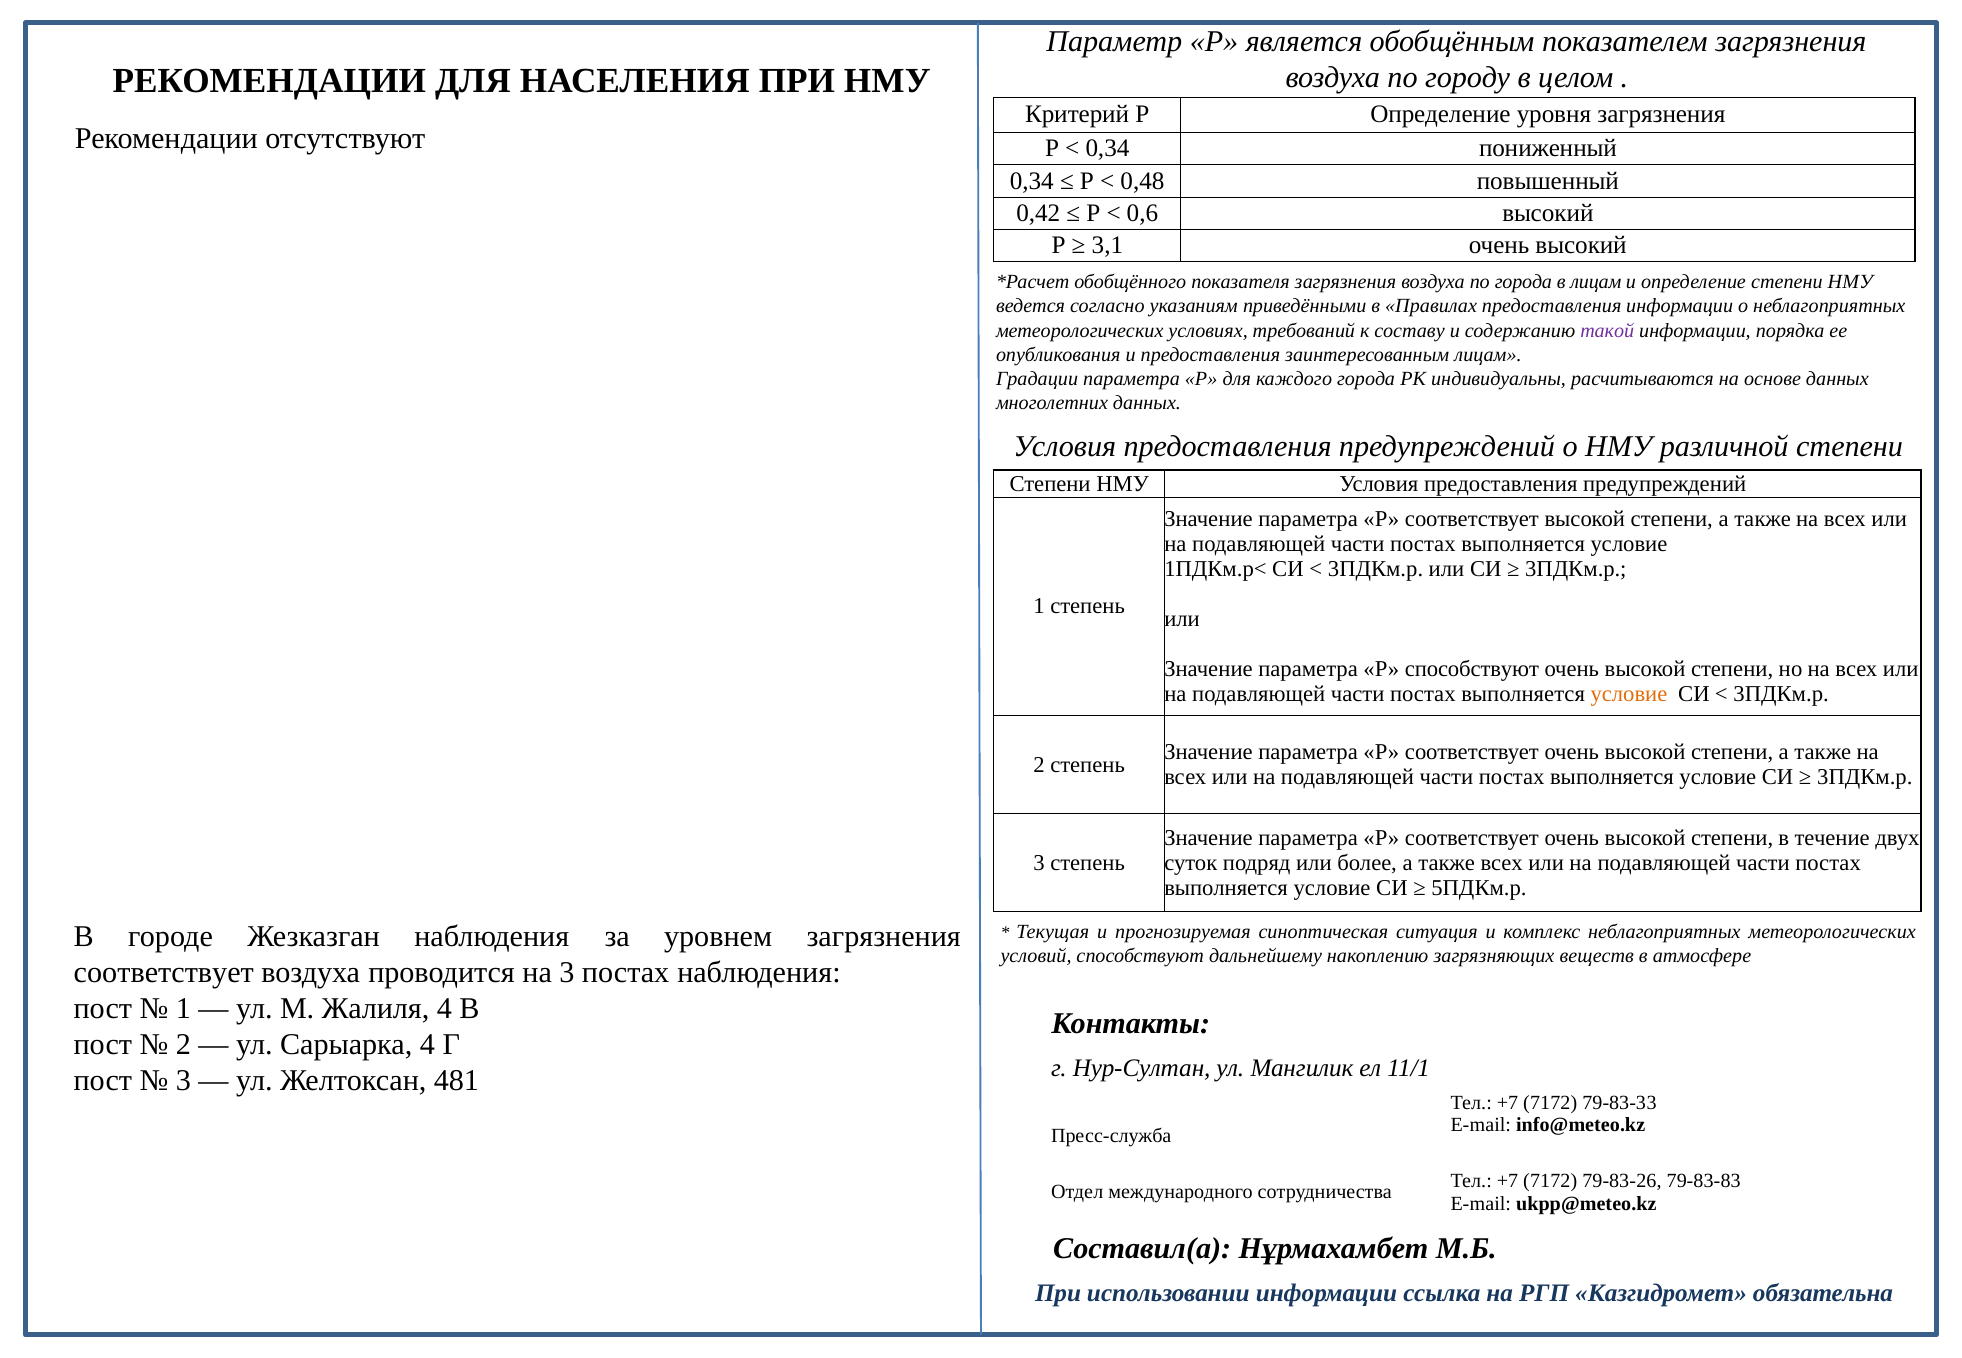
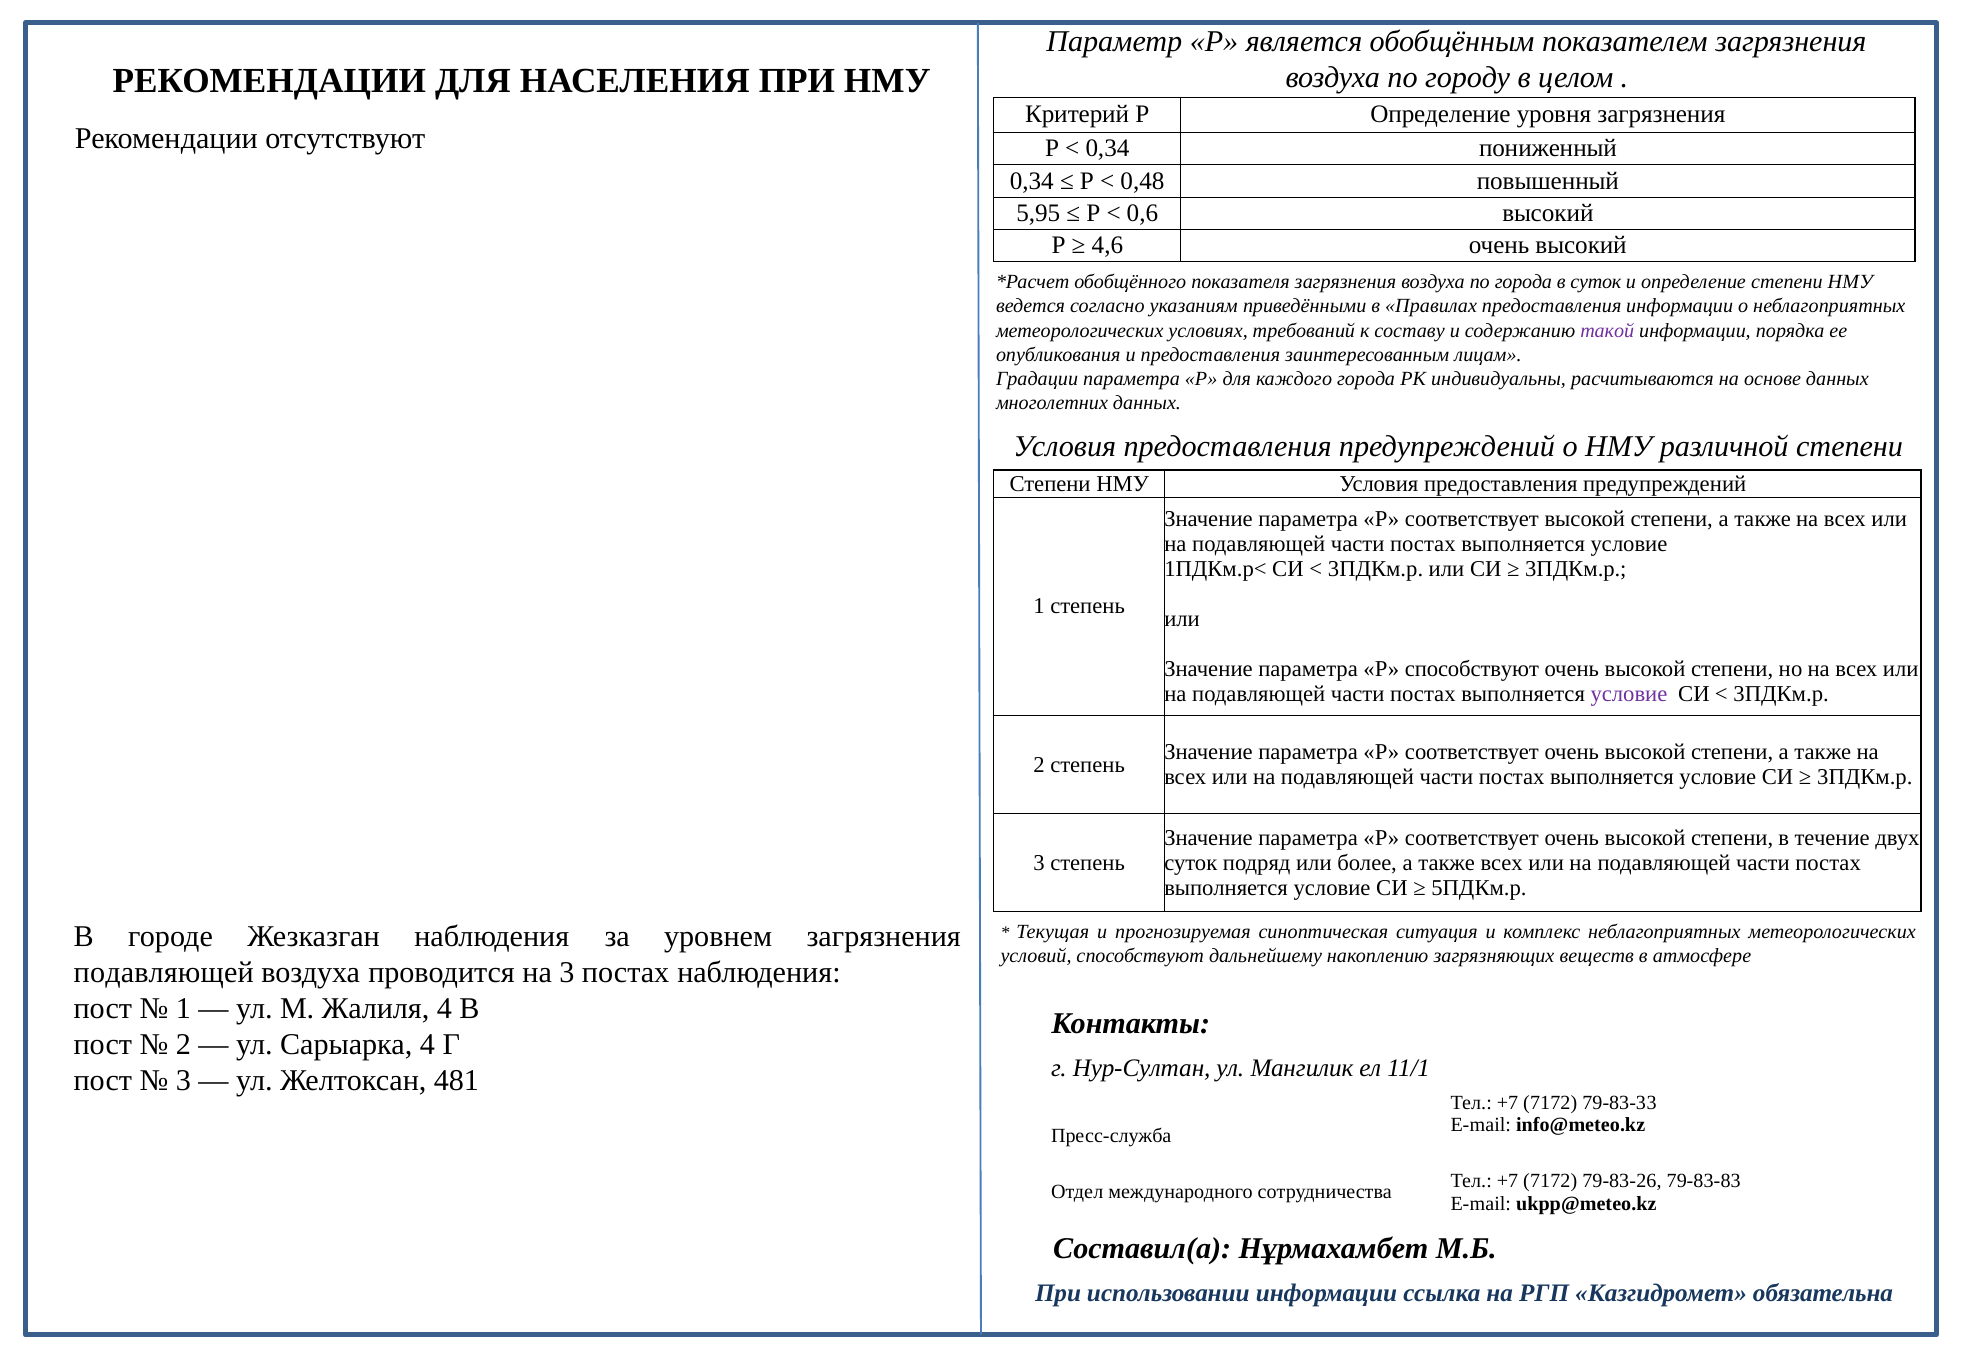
0,42: 0,42 -> 5,95 (1038, 213)
3,1: 3,1 -> 4,6 (1107, 246)
в лицам: лицам -> суток (1596, 282)
условие colour: orange -> purple (1629, 694)
соответствует: соответствует -> подавляющей (164, 973)
